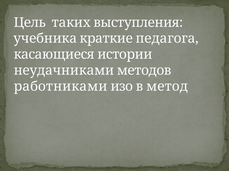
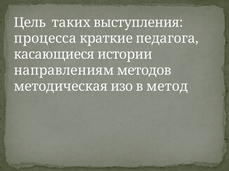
учебника: учебника -> процесса (45, 39)
неудачниками: неудачниками -> направлениям (64, 71)
работниками: работниками -> методическая (61, 87)
